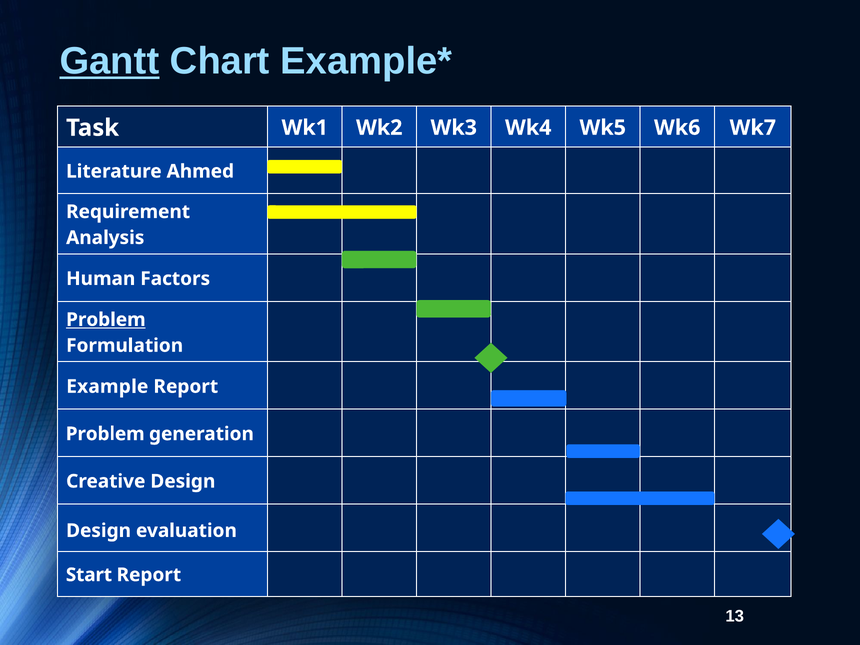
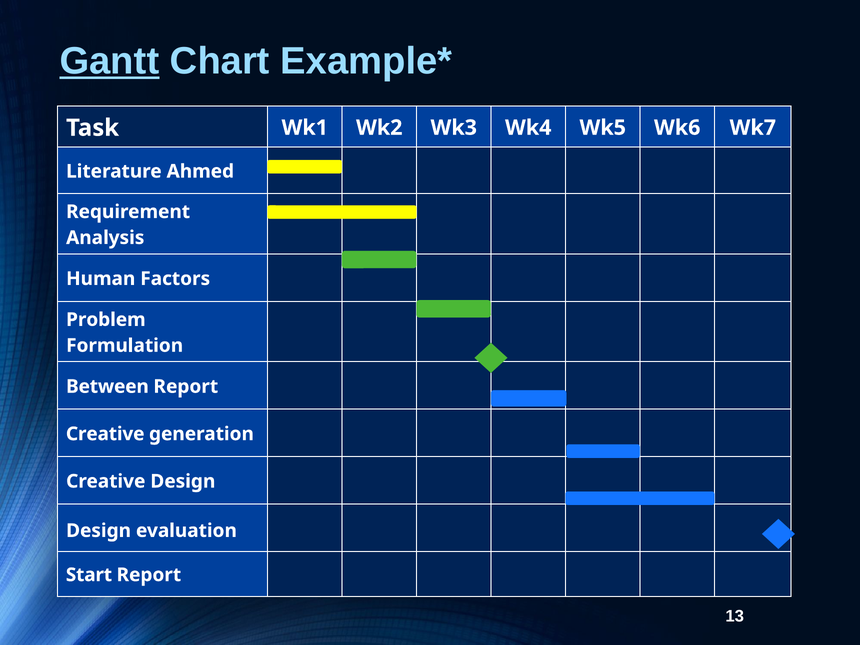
Problem underline: present -> none (106, 320)
Example: Example -> Between (107, 387)
Problem: Problem -> Creative (105, 434)
